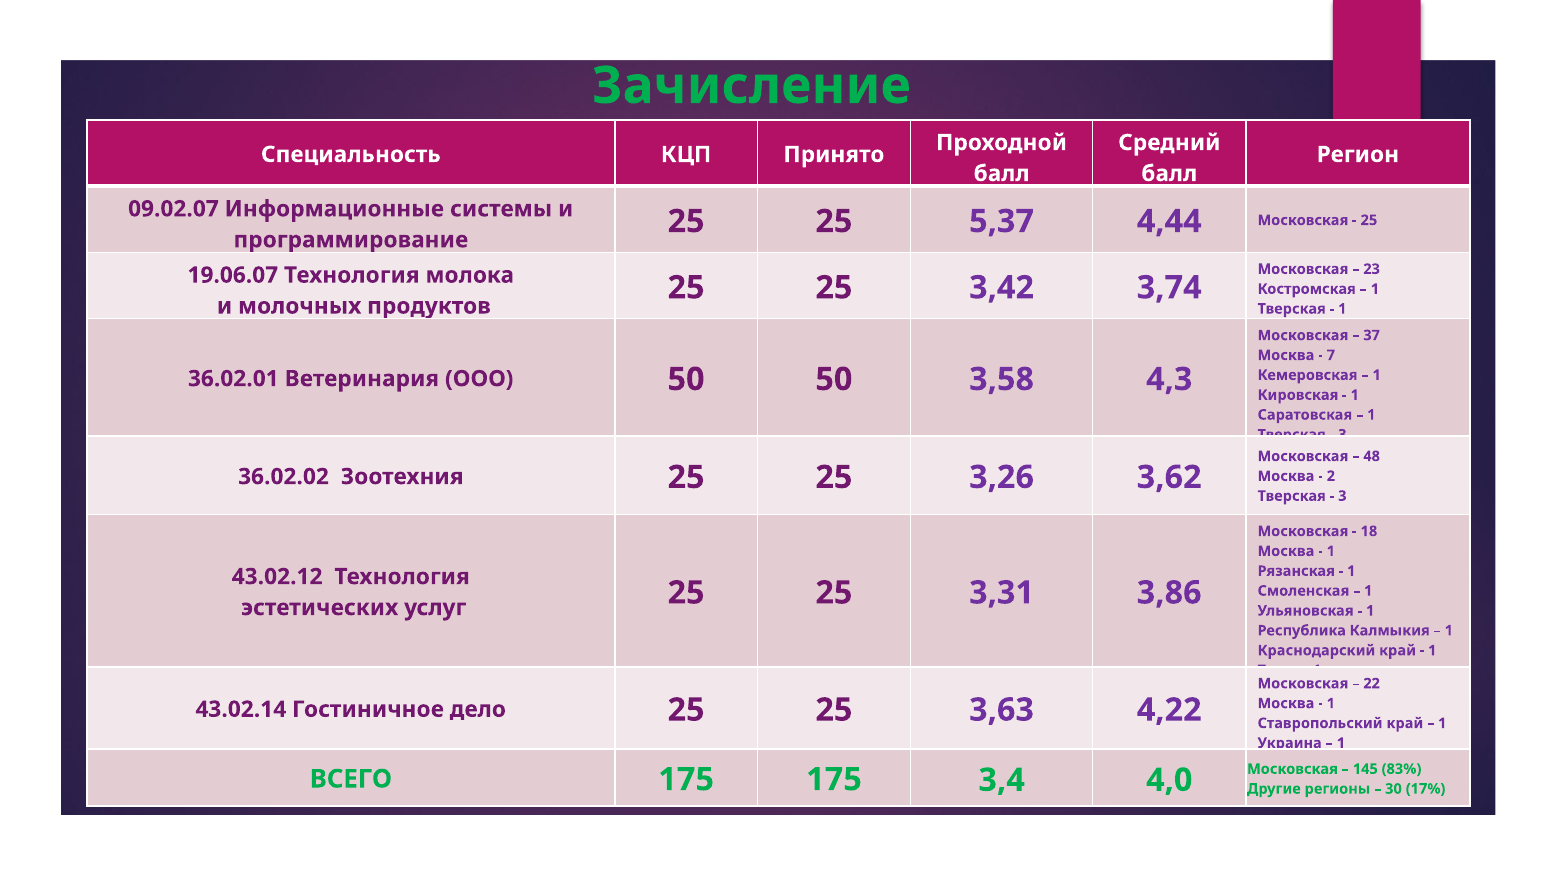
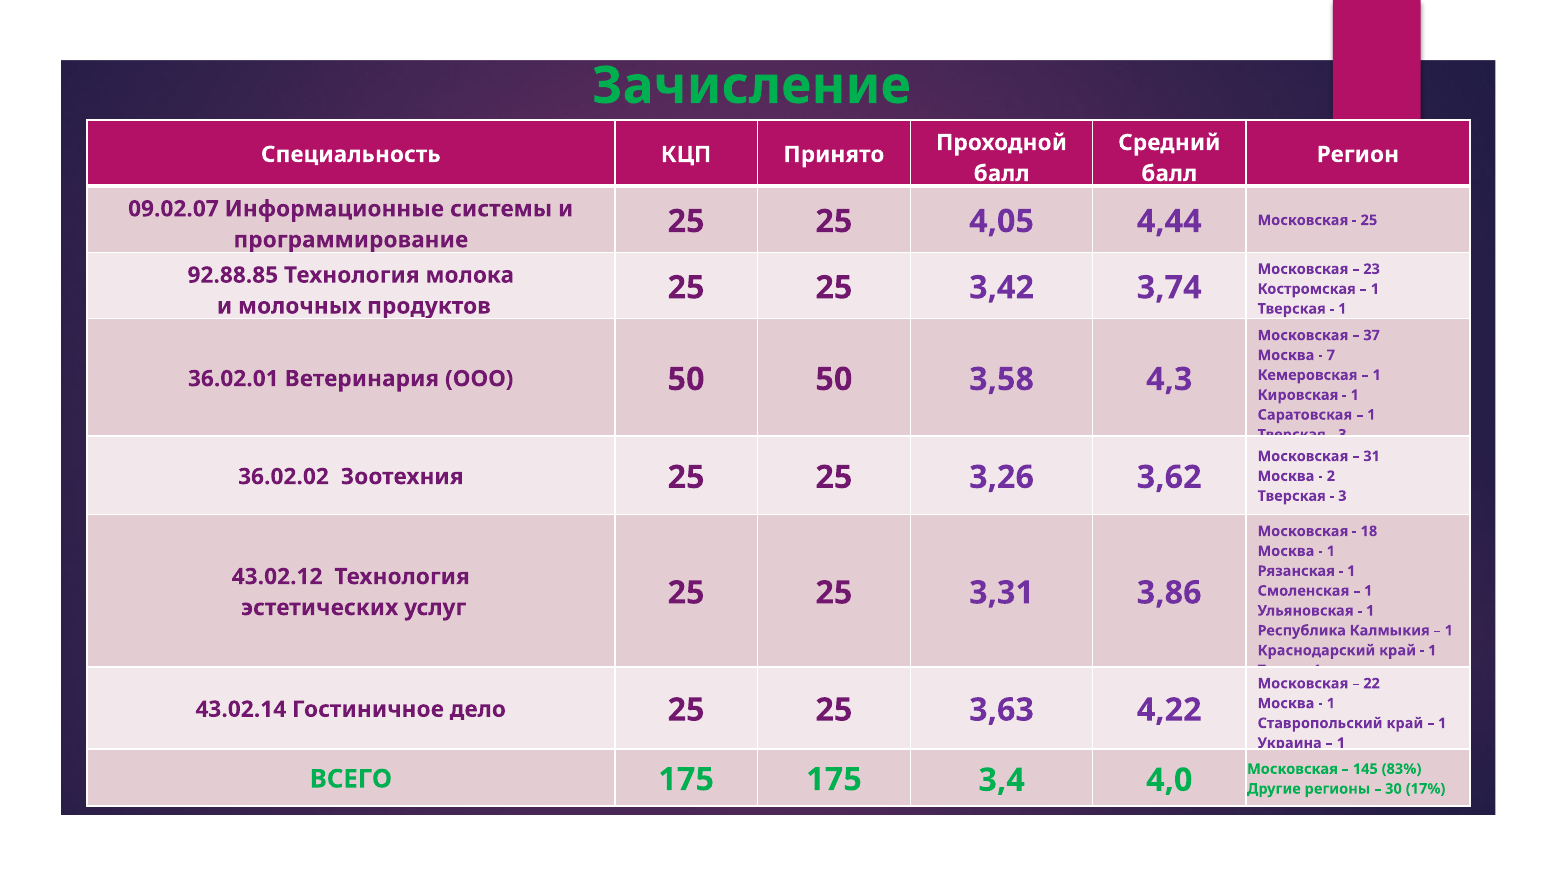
5,37: 5,37 -> 4,05 (1002, 221)
19.06.07: 19.06.07 -> 92.88.85 (233, 275)
48: 48 -> 31 (1372, 456)
